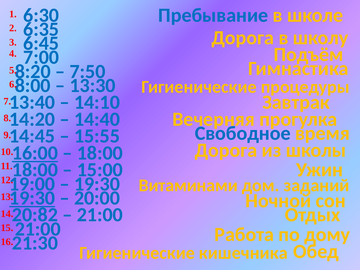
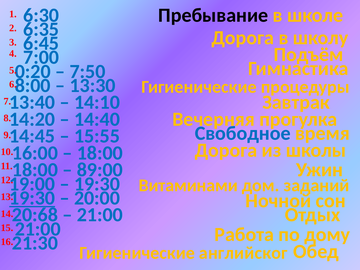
Пребывание colour: blue -> black (213, 15)
8:20: 8:20 -> 0:20 (33, 71)
16:00 underline: present -> none (35, 153)
15:00: 15:00 -> 89:00 (100, 170)
20:82: 20:82 -> 20:68 (35, 215)
кишечника: кишечника -> английског (243, 253)
